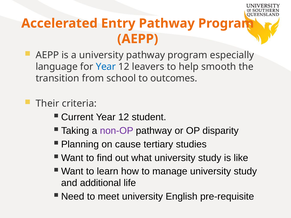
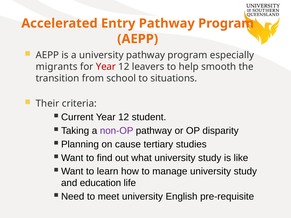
language: language -> migrants (57, 67)
Year colour: blue -> red (106, 67)
outcomes: outcomes -> situations (174, 78)
additional: additional -> education (100, 183)
